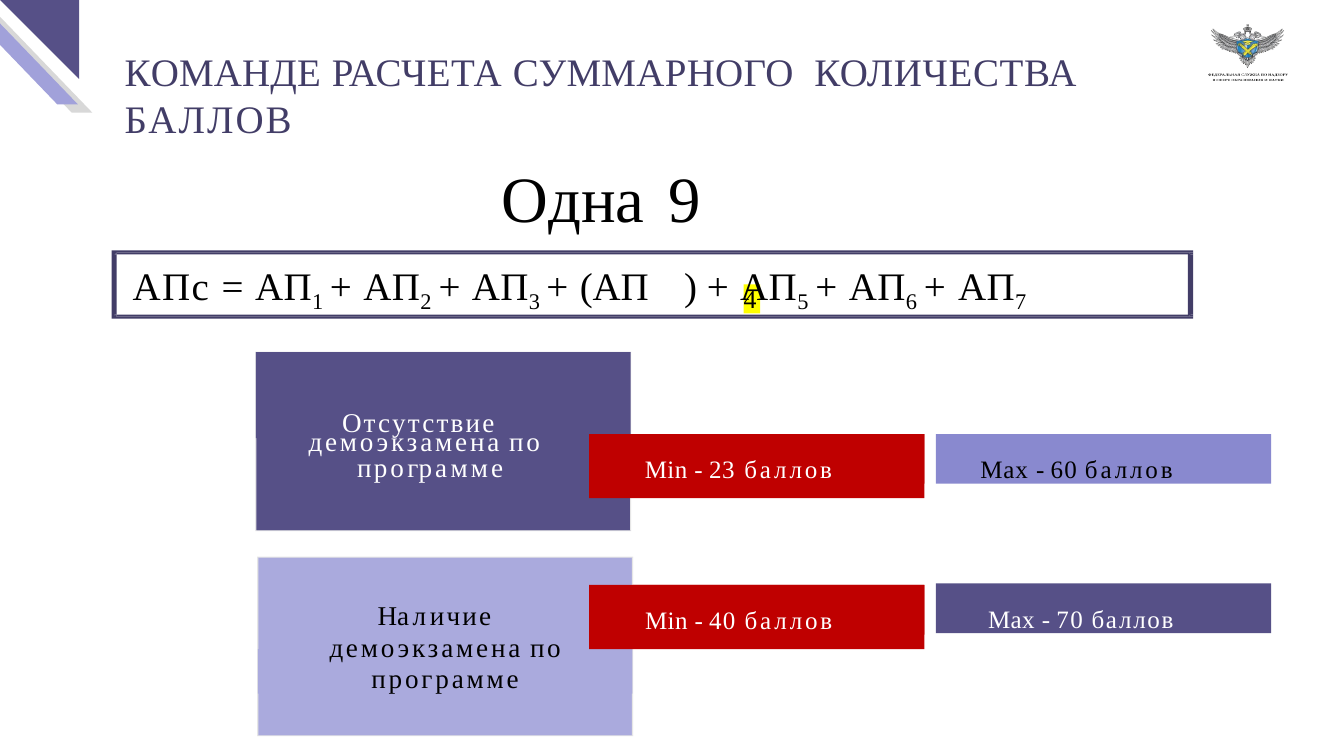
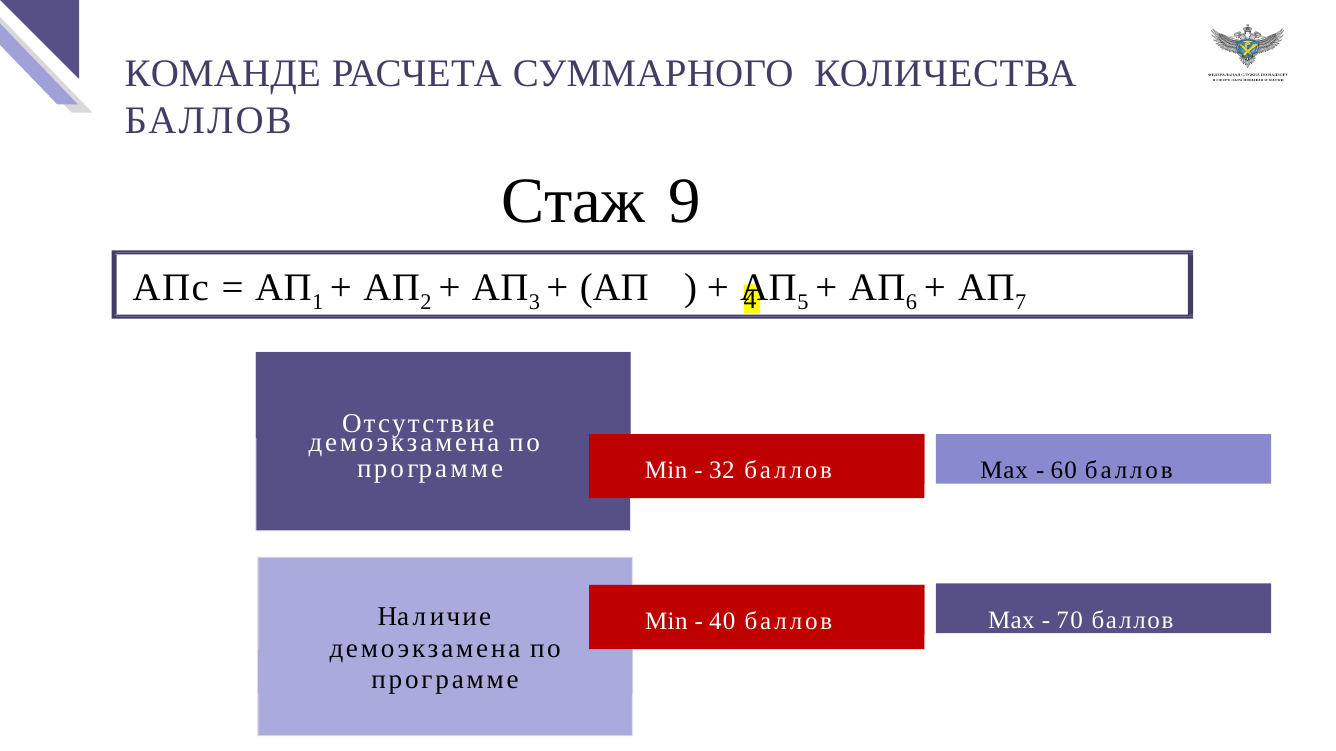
Одна: Одна -> Стаж (573, 202)
23: 23 -> 32 (722, 471)
